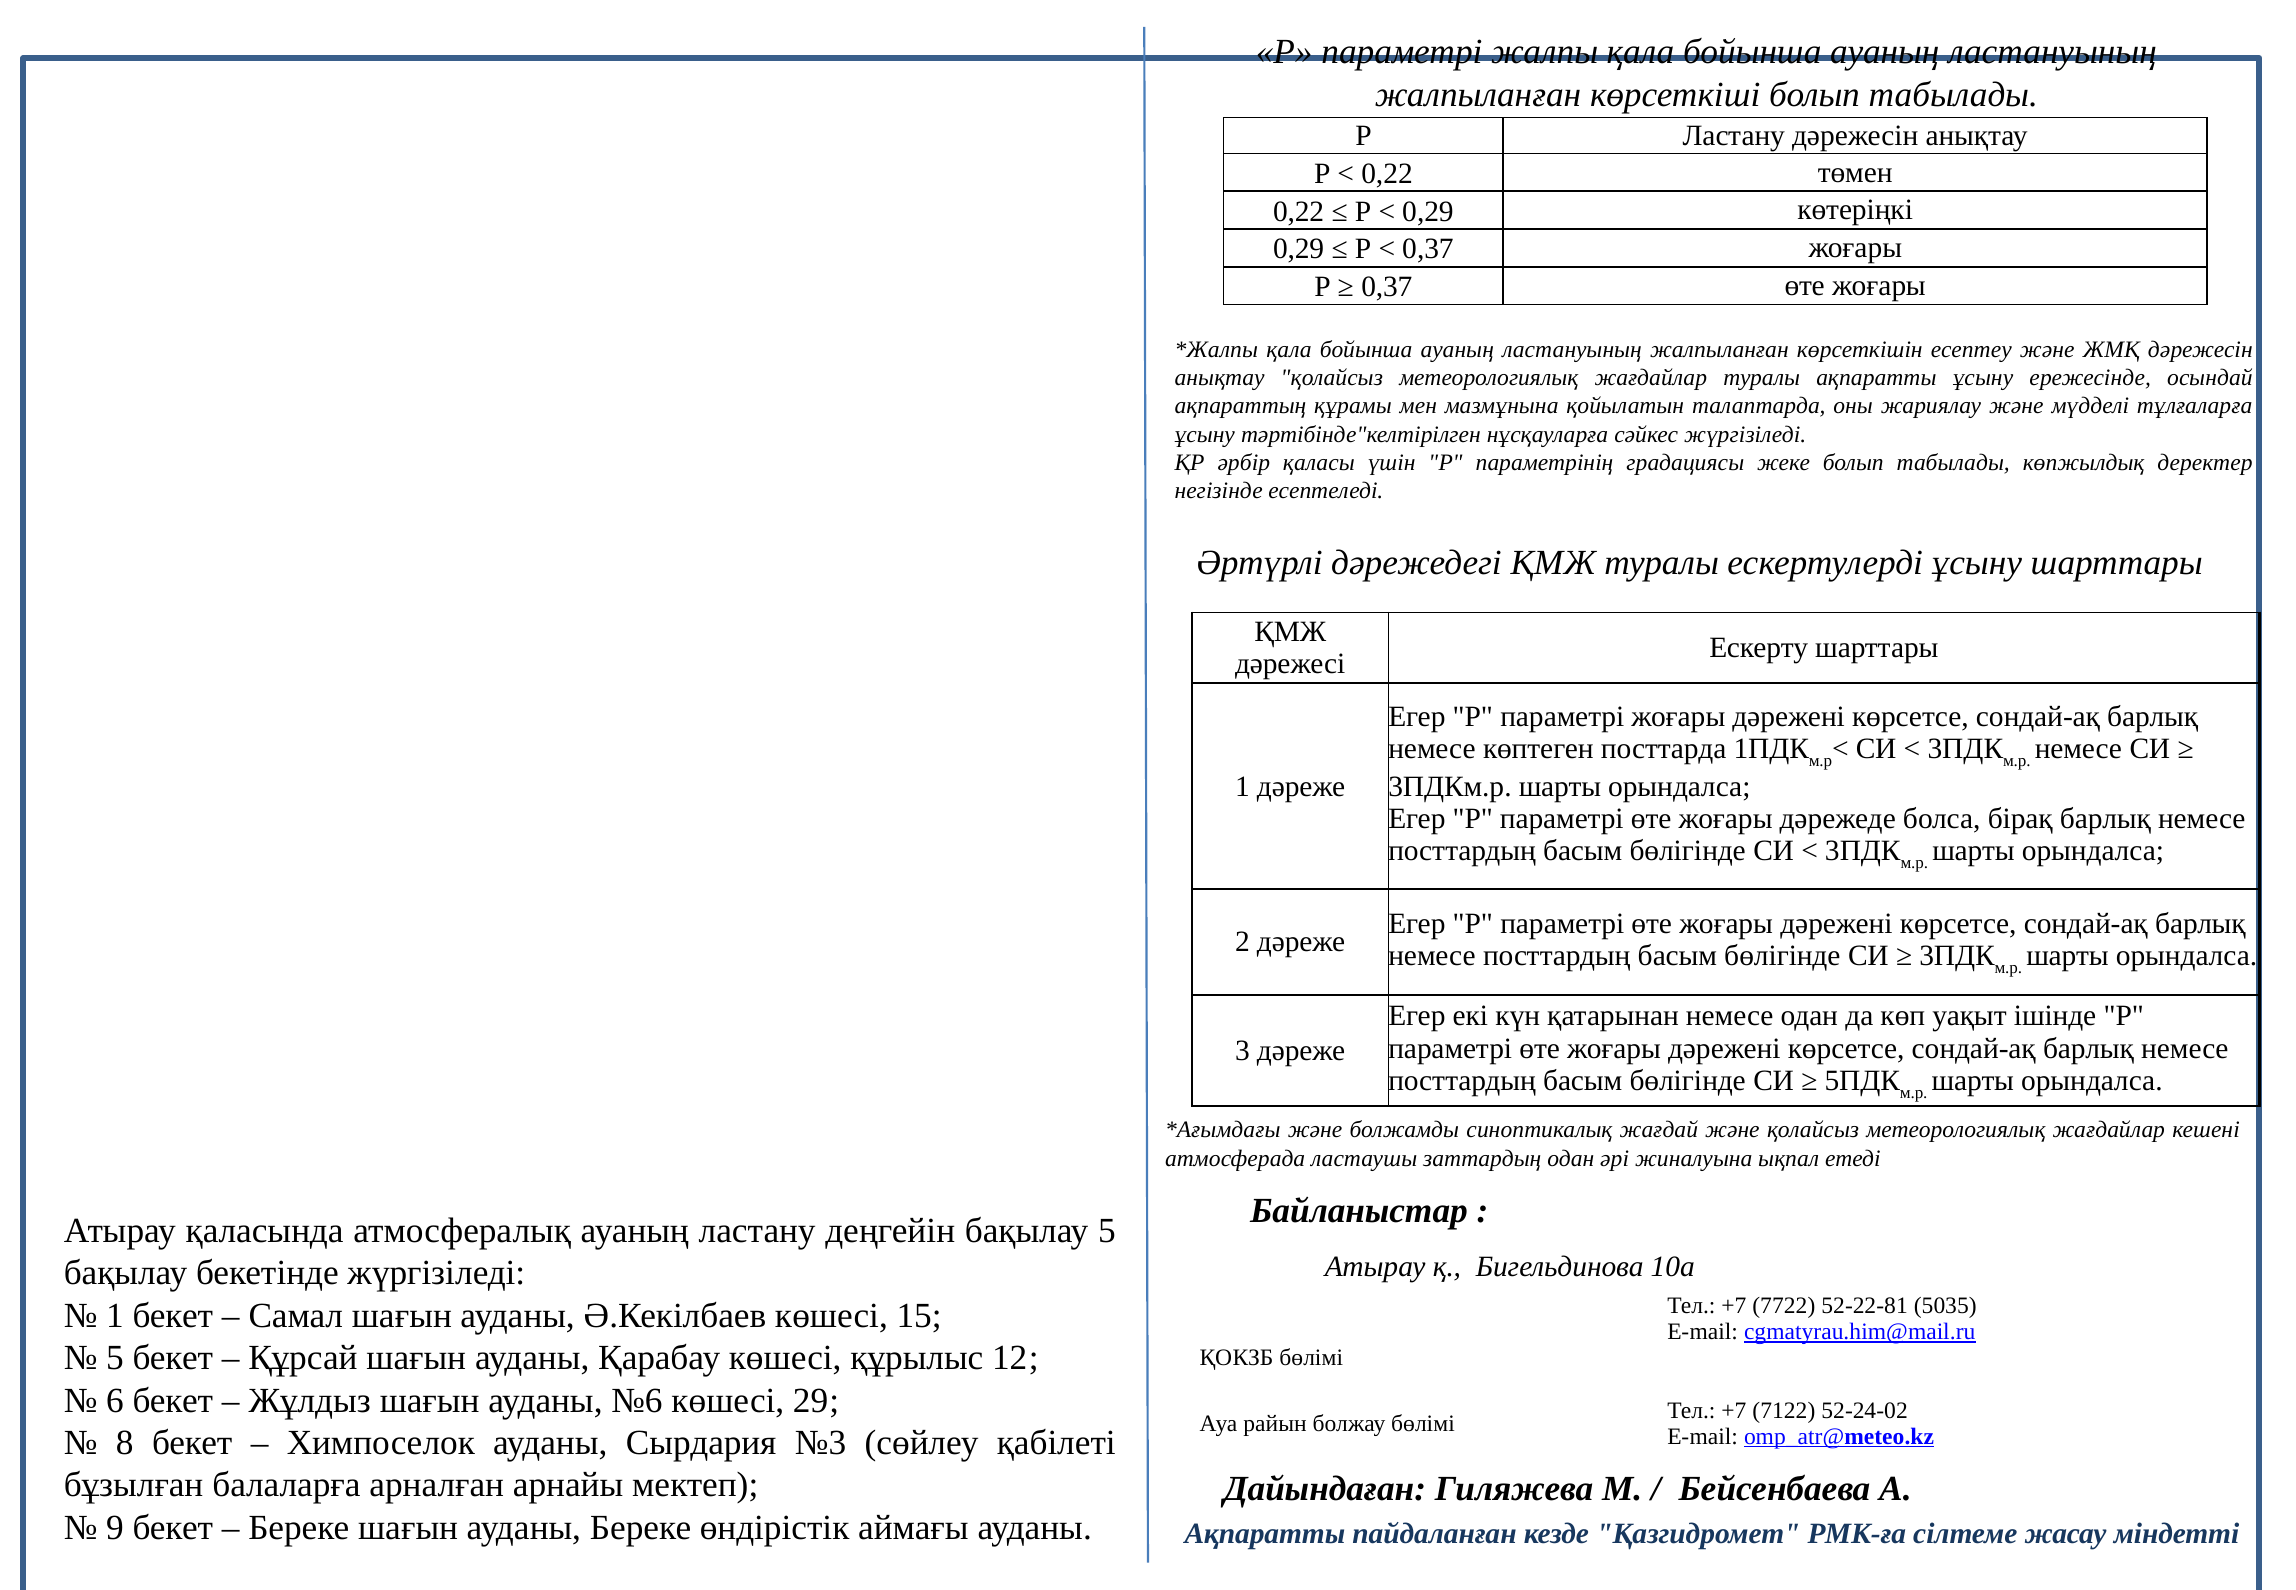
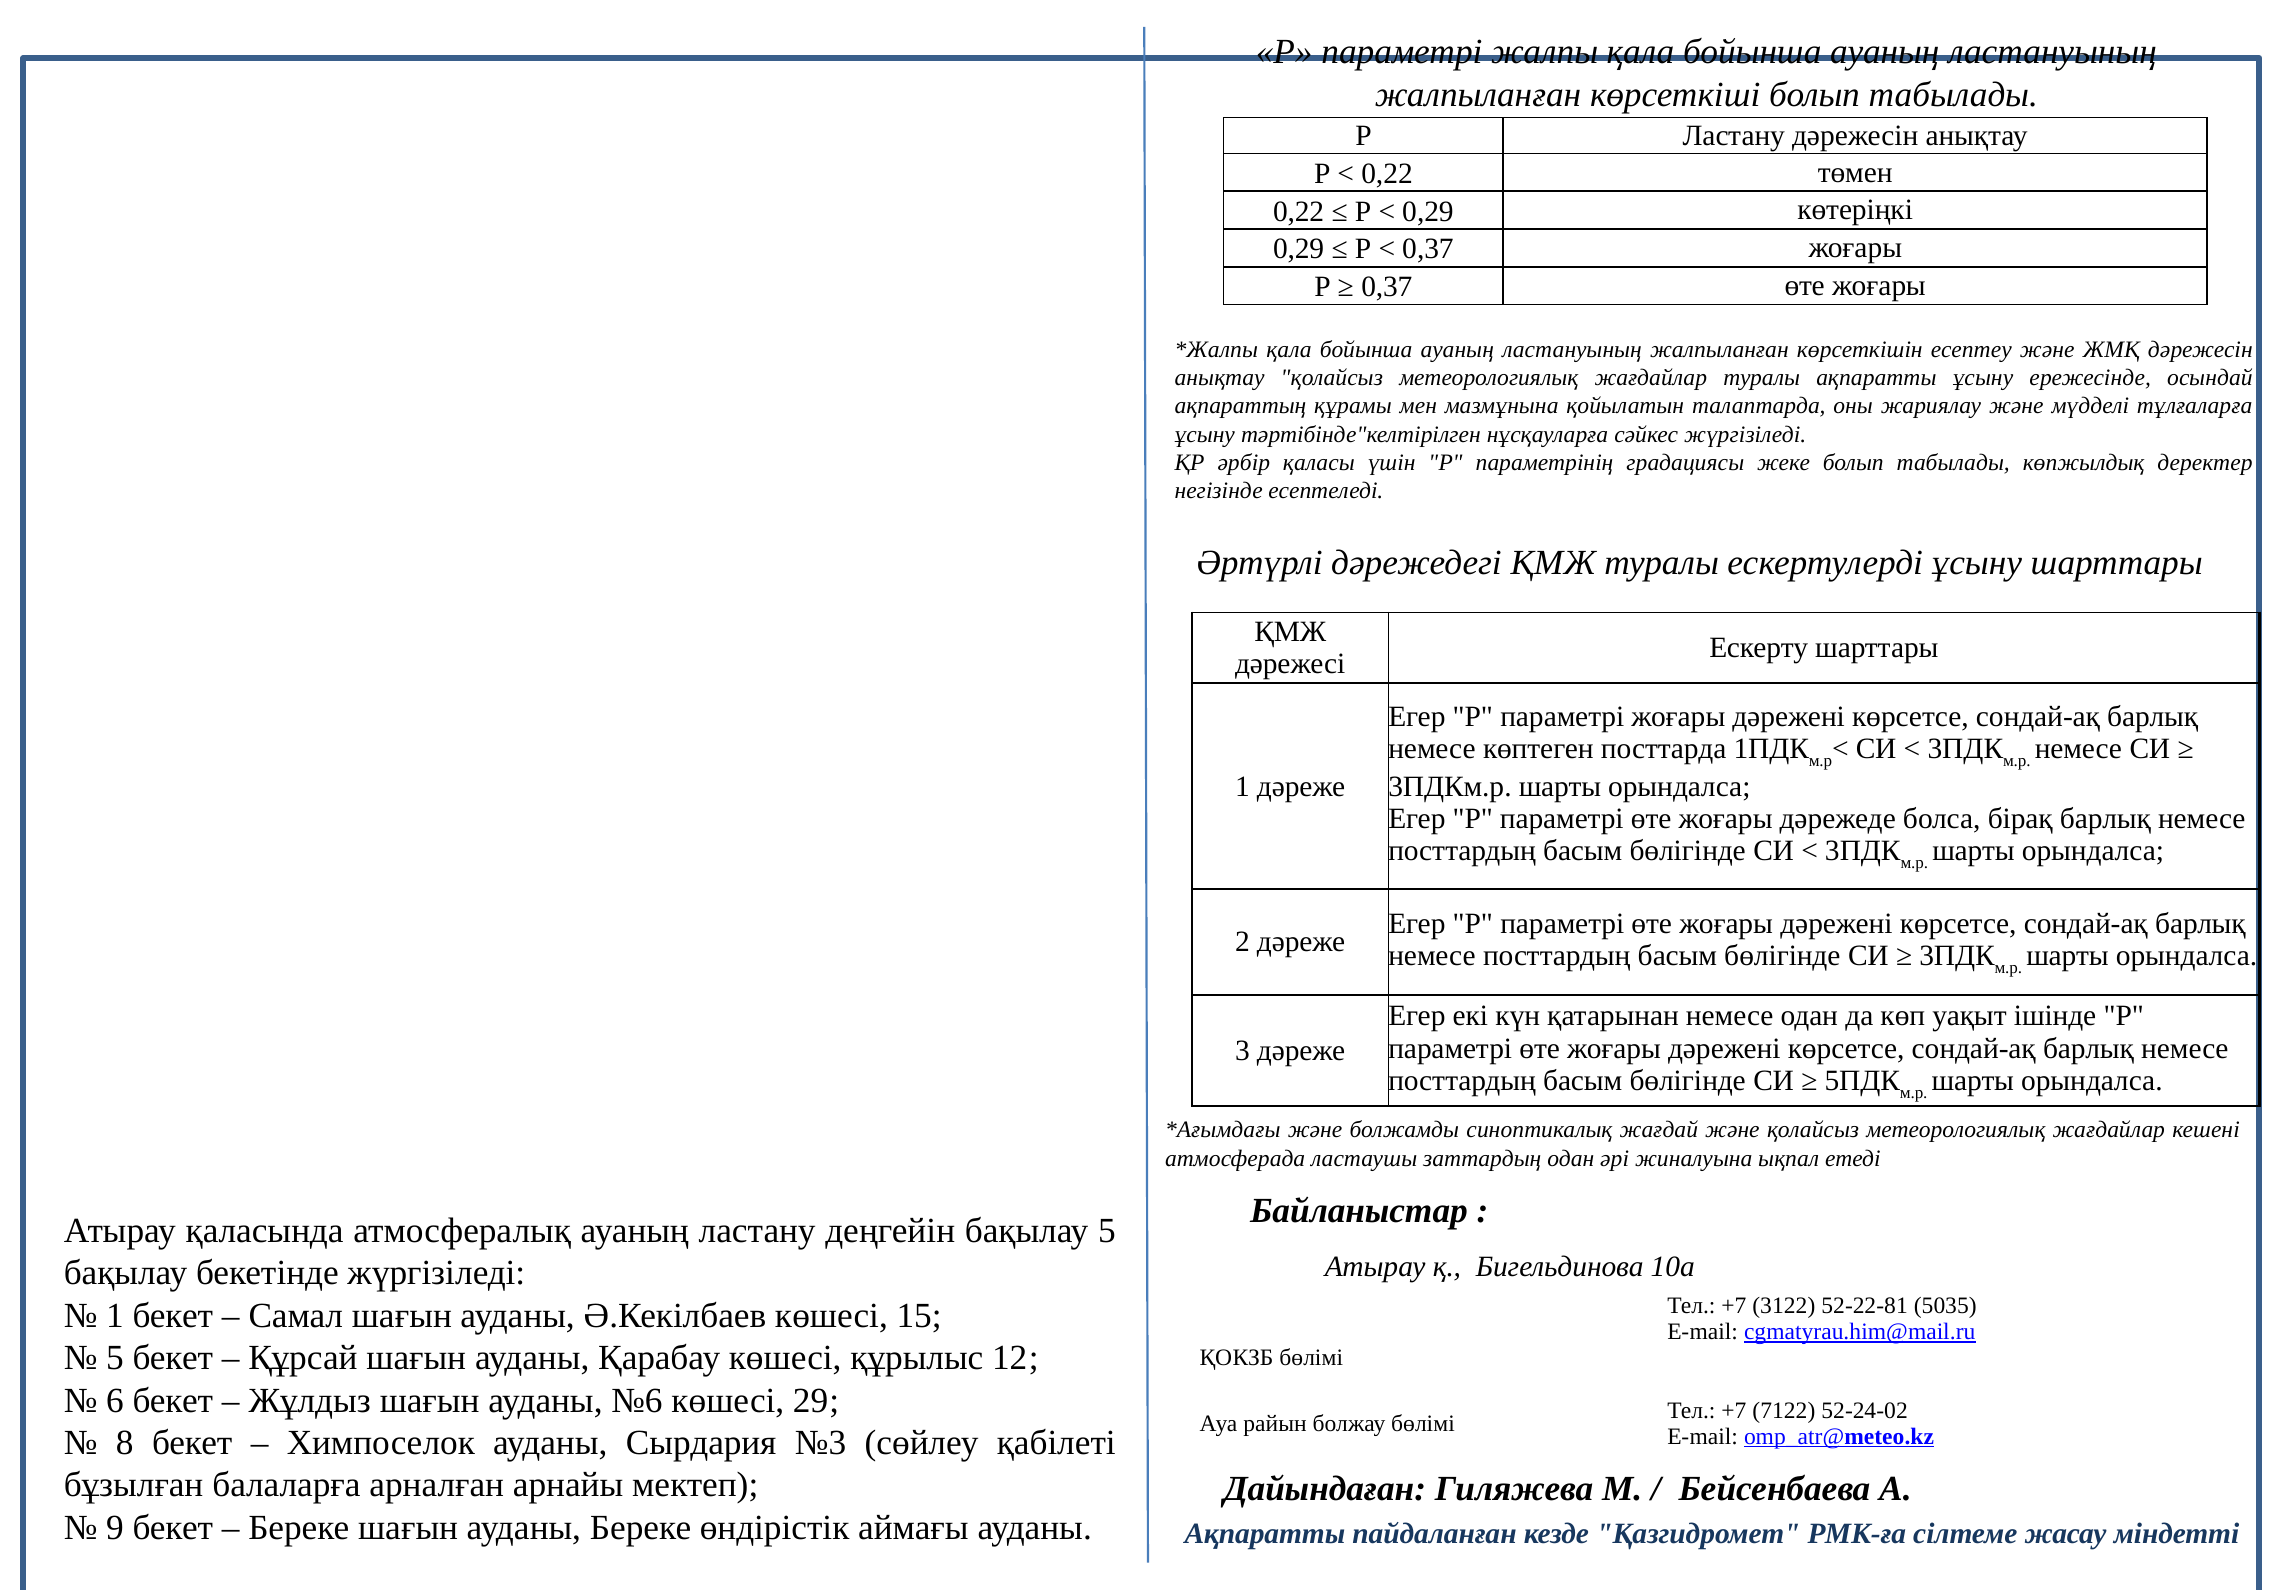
7722: 7722 -> 3122 (1784, 1305)
